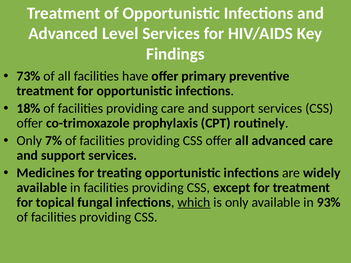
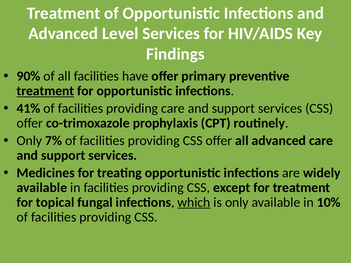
73%: 73% -> 90% (29, 76)
treatment underline: none -> present (45, 91)
18%: 18% -> 41% (29, 109)
93%: 93% -> 10% (329, 202)
